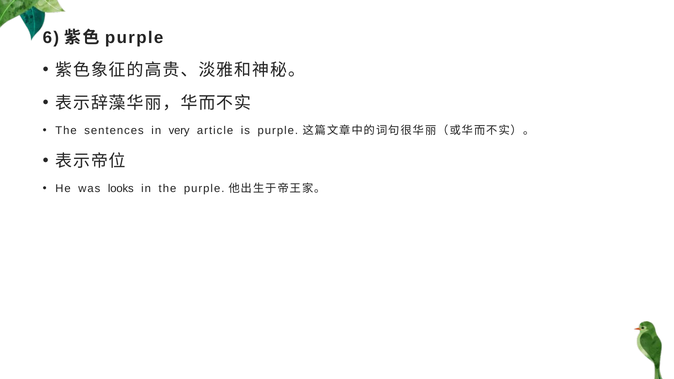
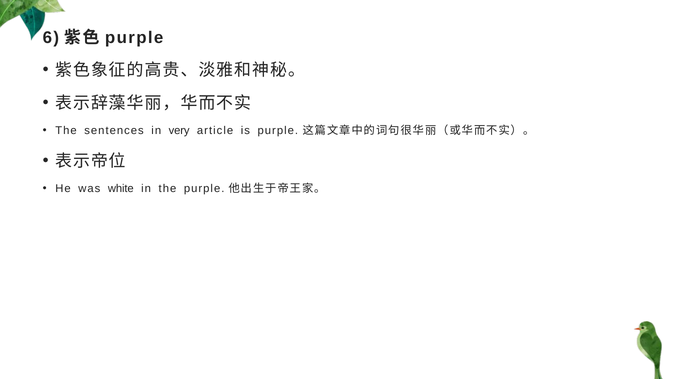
looks: looks -> white (121, 189)
